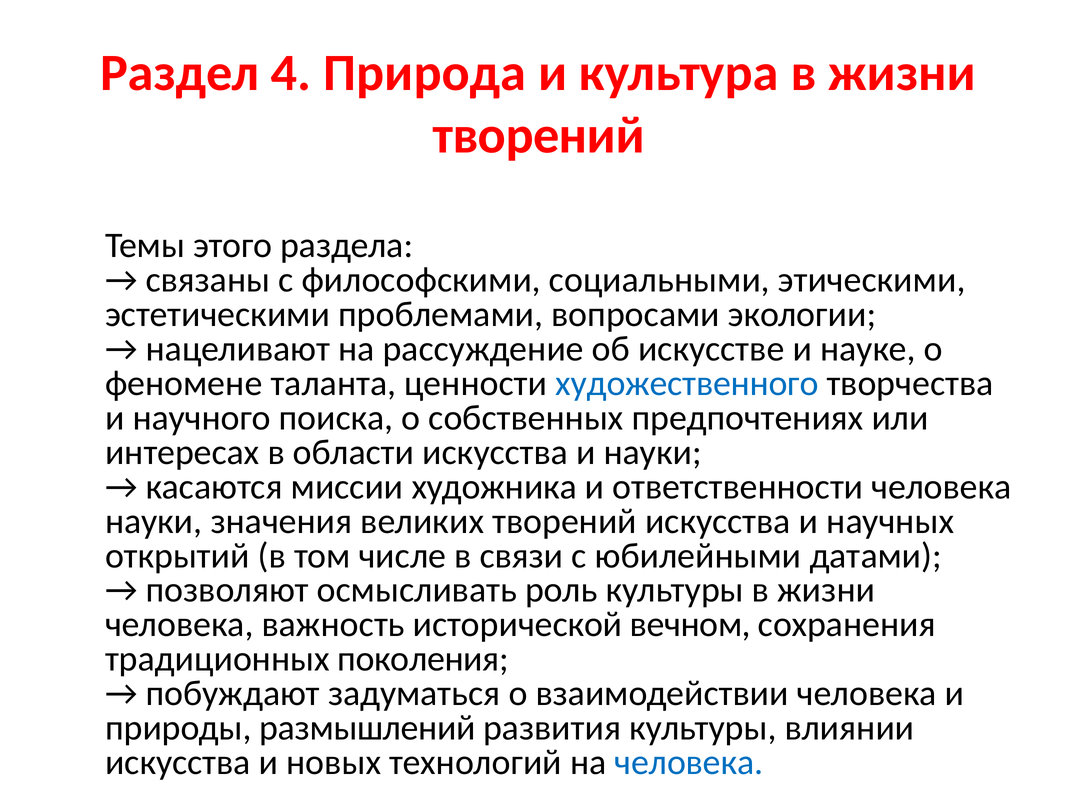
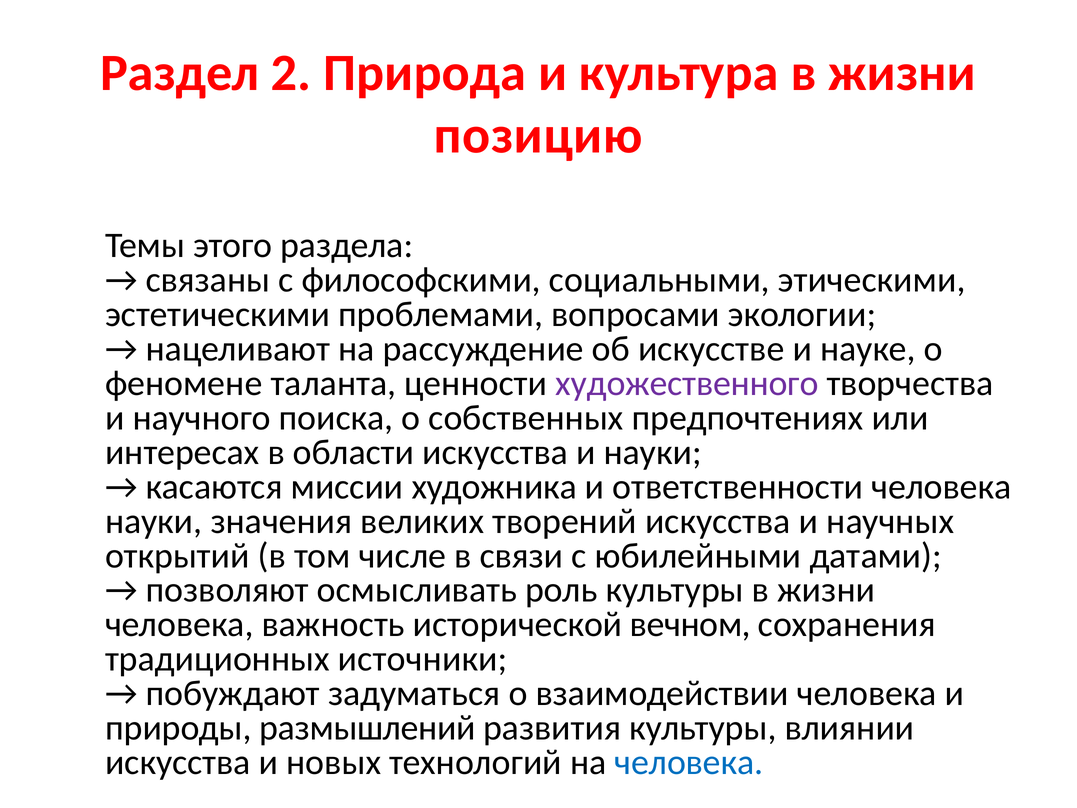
4: 4 -> 2 (291, 73)
творений: творений -> позицию (538, 136)
художественного colour: blue -> purple (687, 383)
поколения: поколения -> источники (423, 659)
